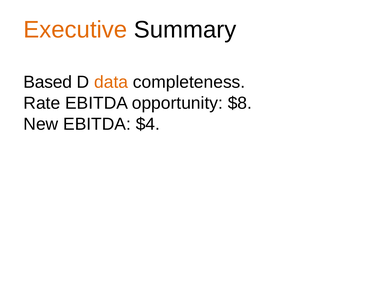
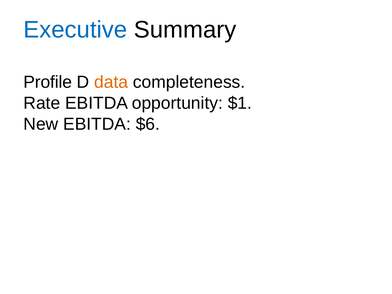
Executive colour: orange -> blue (75, 30)
Based: Based -> Profile (48, 82)
$8: $8 -> $1 (240, 103)
$4: $4 -> $6 (148, 124)
